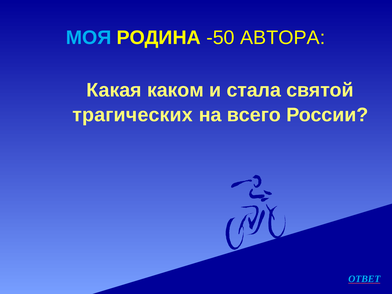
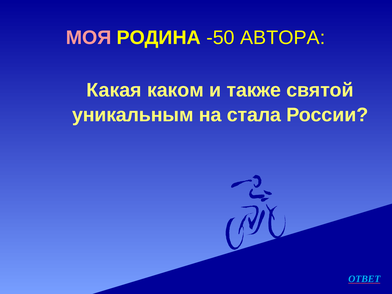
МОЯ colour: light blue -> pink (89, 38)
стала: стала -> также (254, 90)
трагических: трагических -> уникальным (133, 115)
всего: всего -> стала (254, 115)
